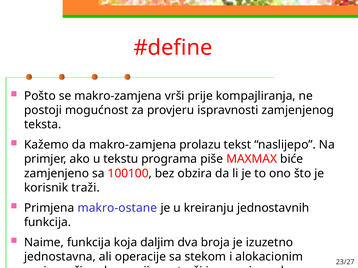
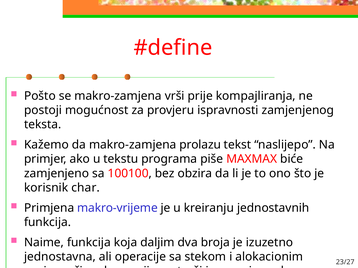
traži: traži -> char (86, 188)
makro-ostane: makro-ostane -> makro-vrijeme (117, 208)
